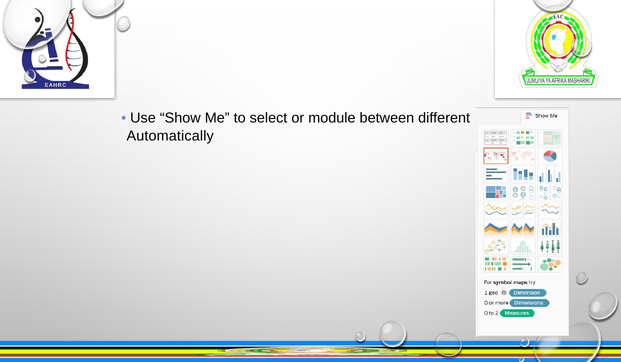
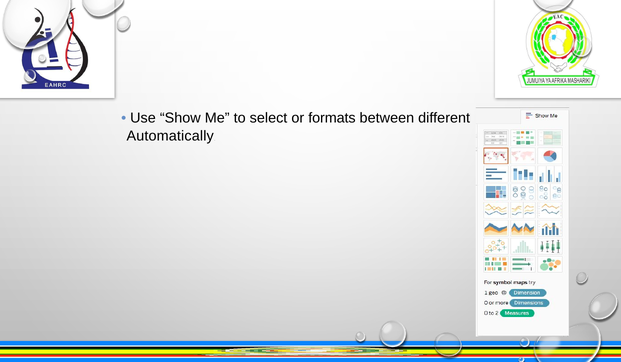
module: module -> formats (332, 118)
